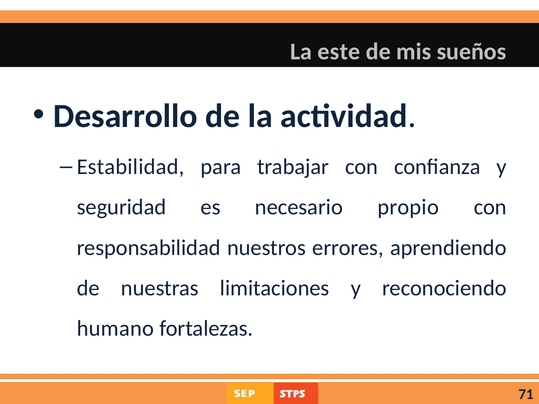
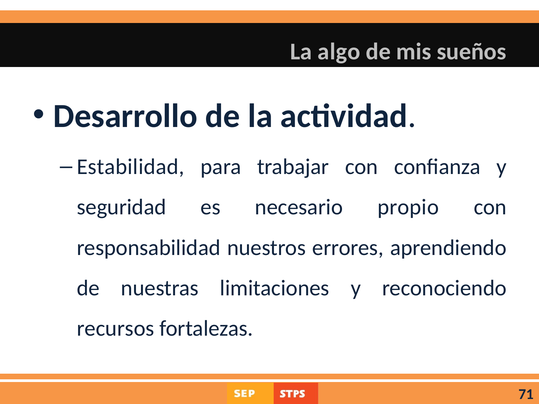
este: este -> algo (339, 52)
humano: humano -> recursos (116, 329)
